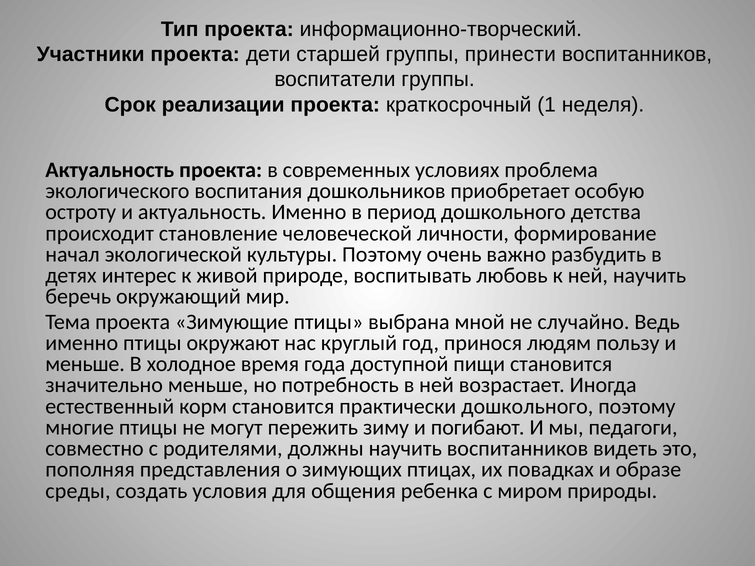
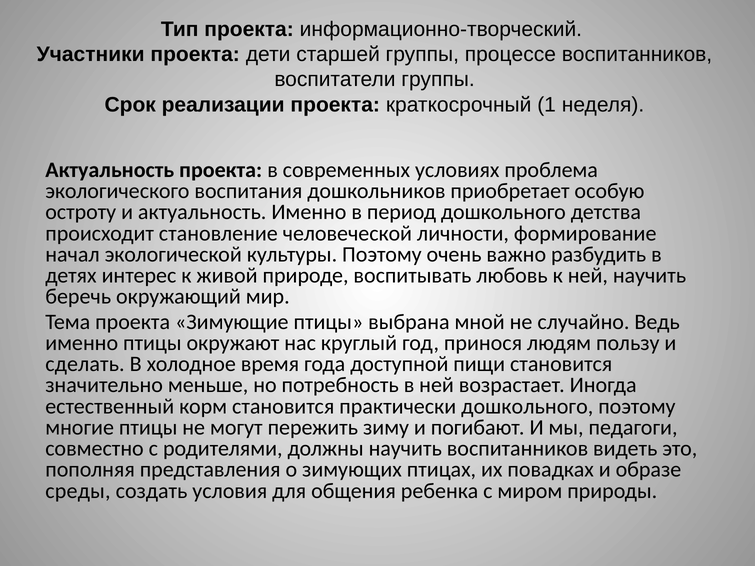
принести: принести -> процессе (510, 54)
меньше: меньше -> сделать (85, 364)
